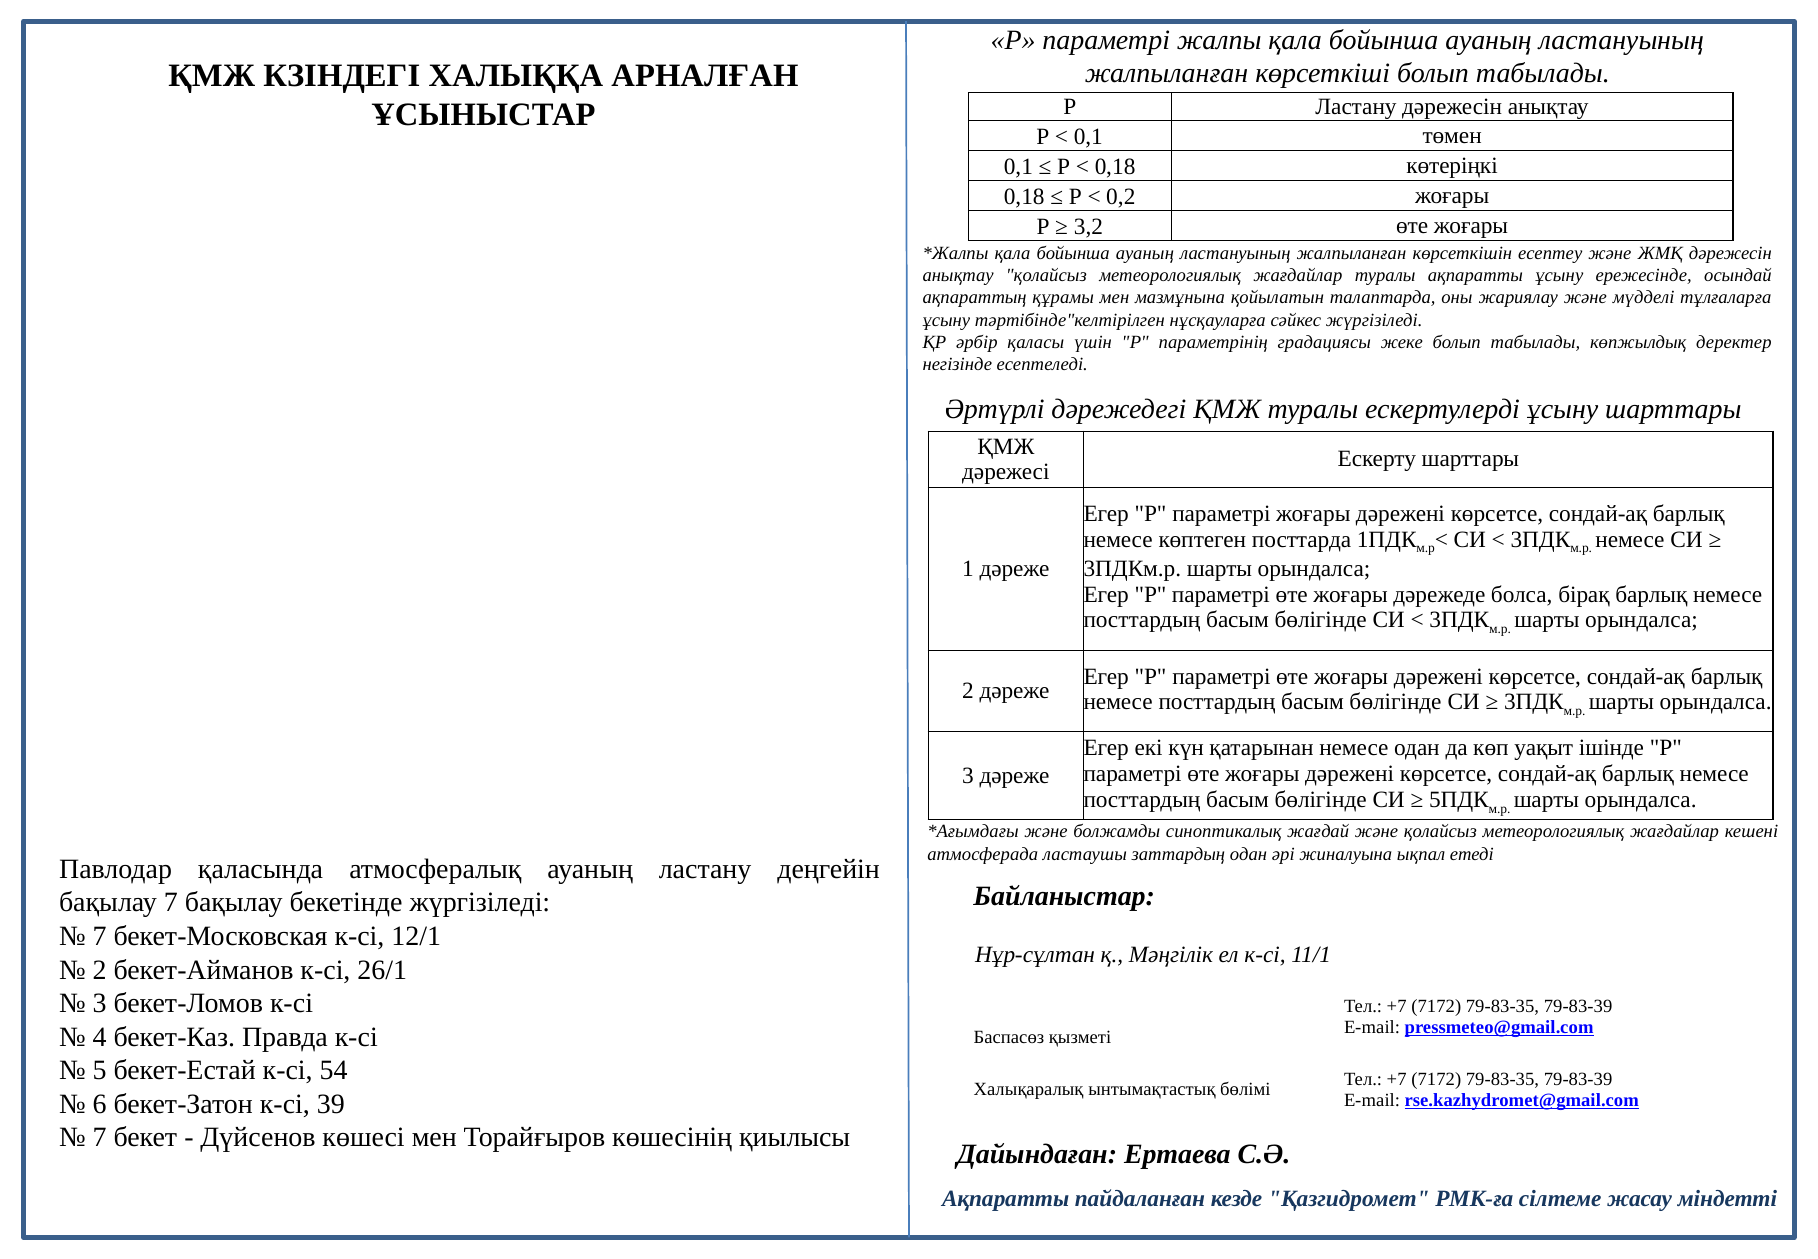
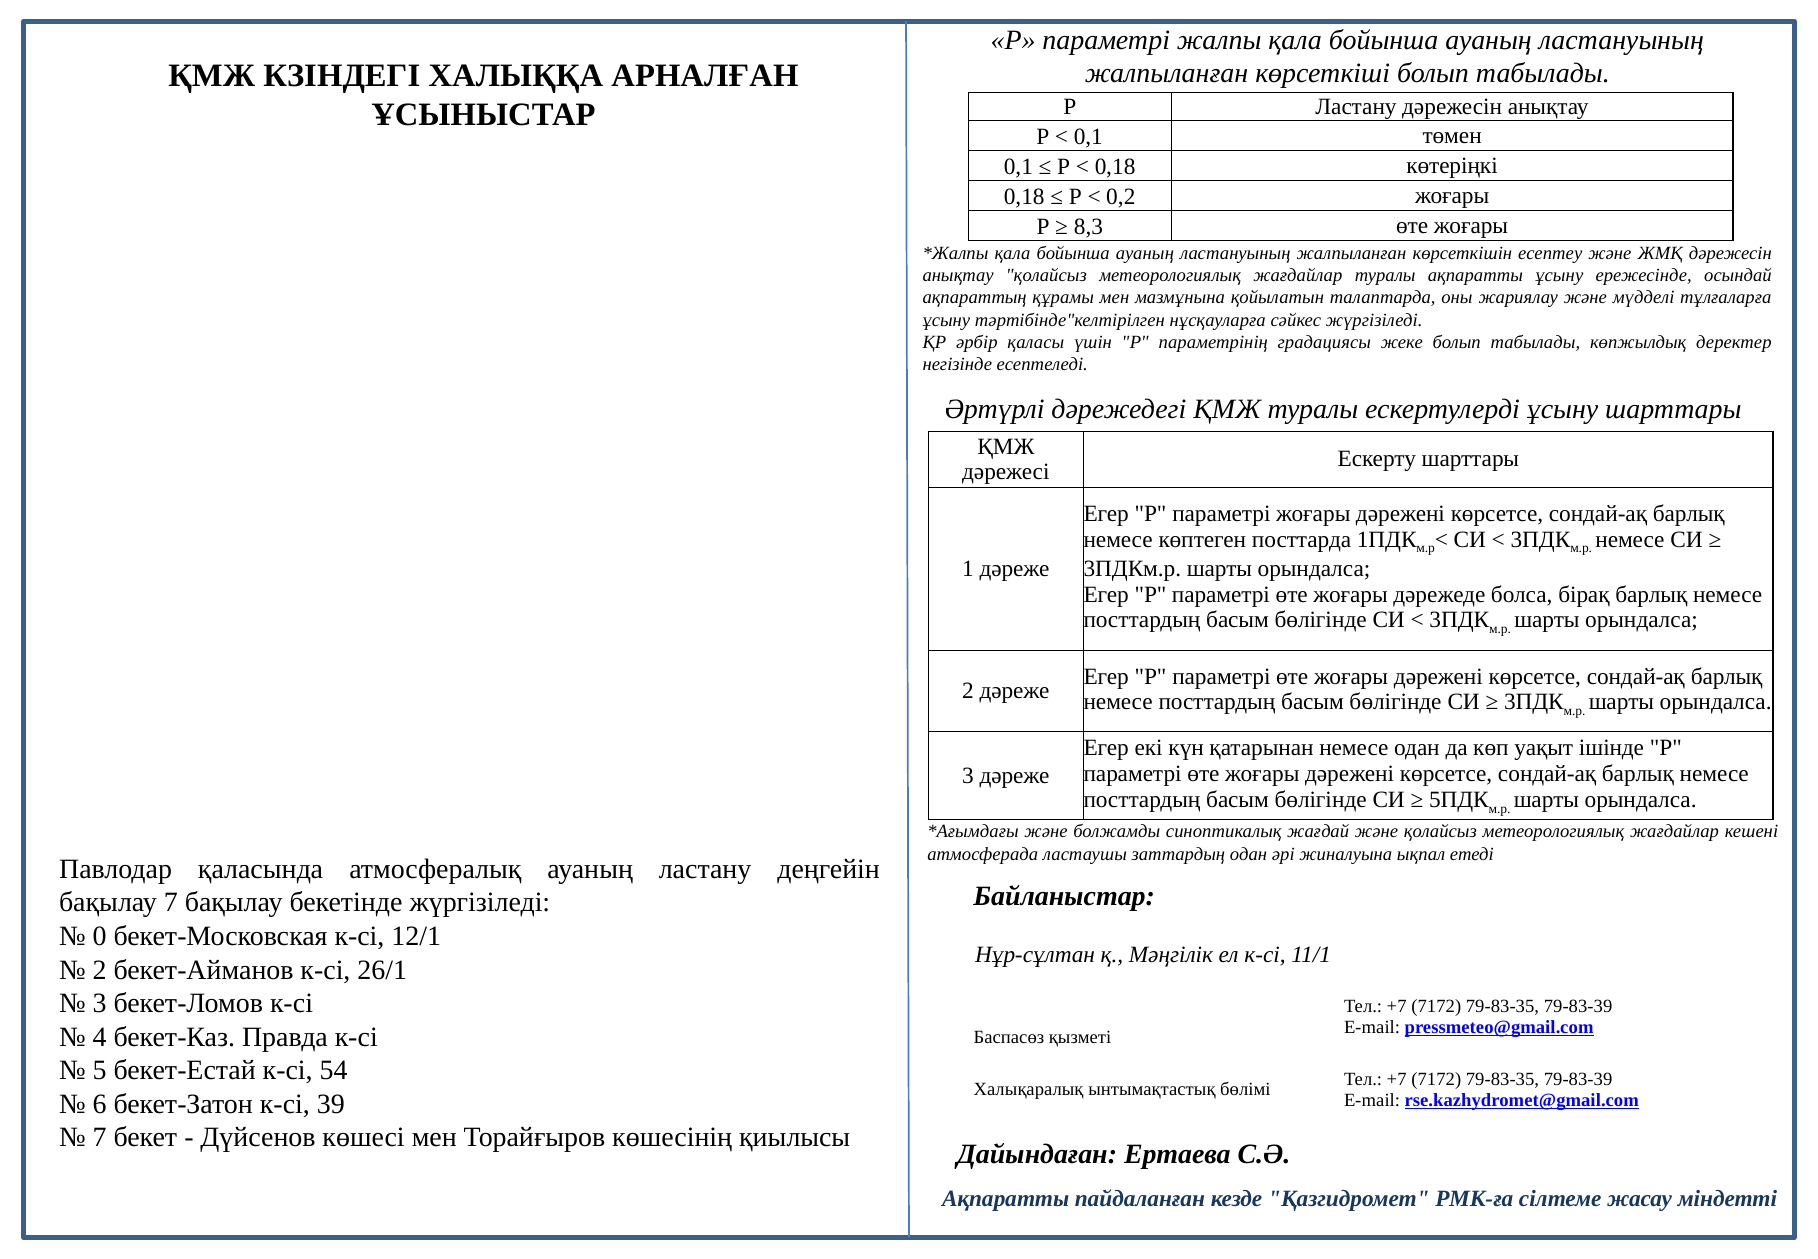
3,2: 3,2 -> 8,3 (1088, 227)
7: 7 -> 0 (100, 936)
